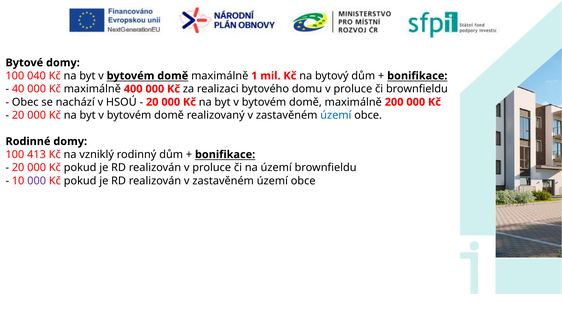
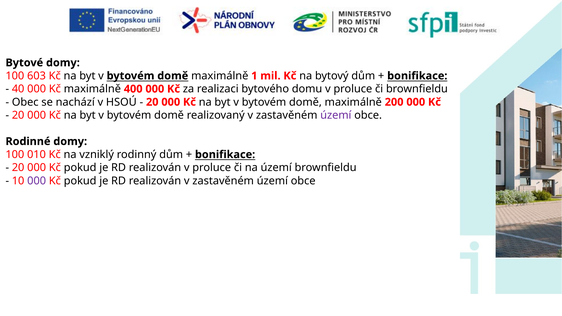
040: 040 -> 603 (37, 76)
území colour: blue -> purple (336, 115)
413: 413 -> 010 (37, 155)
